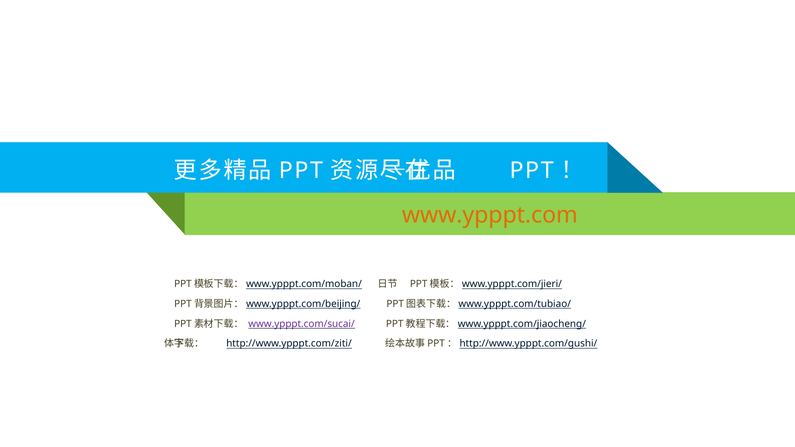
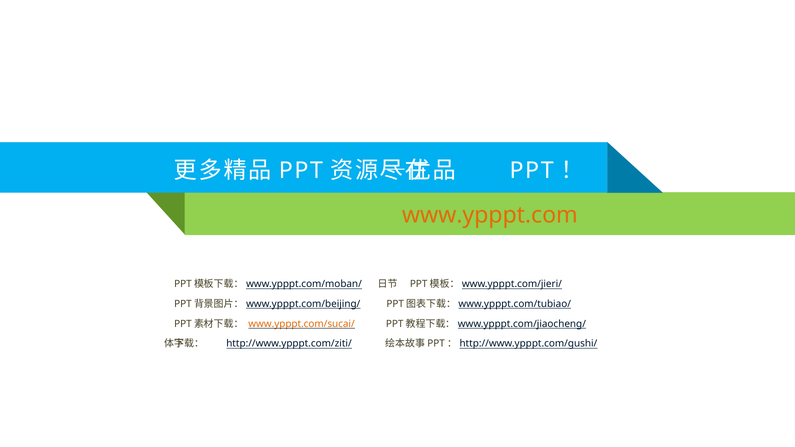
www.ypppt.com/sucai/ colour: purple -> orange (302, 324)
